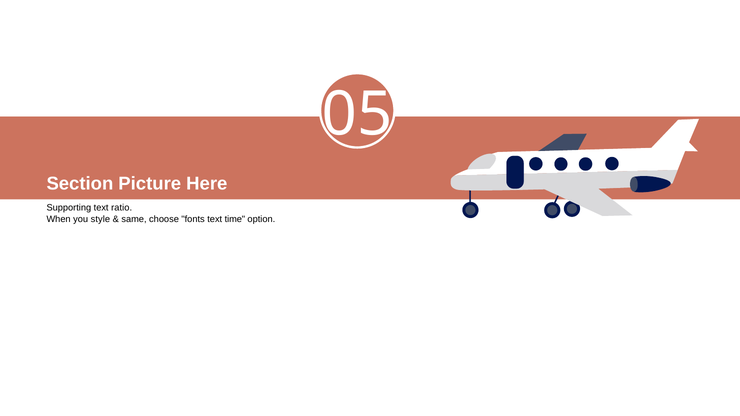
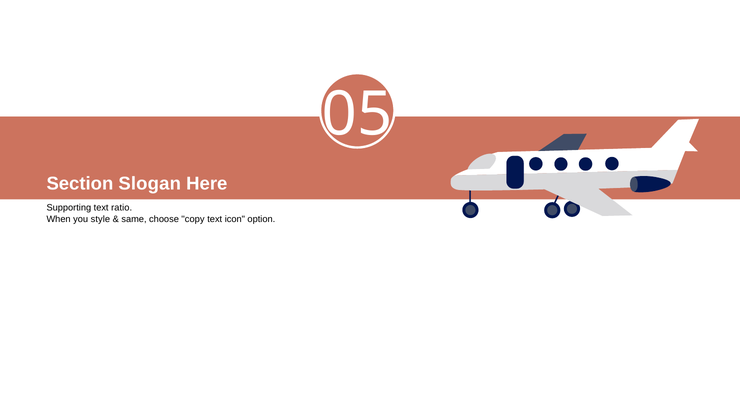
Picture: Picture -> Slogan (150, 184)
fonts: fonts -> copy (193, 219)
time: time -> icon (235, 219)
